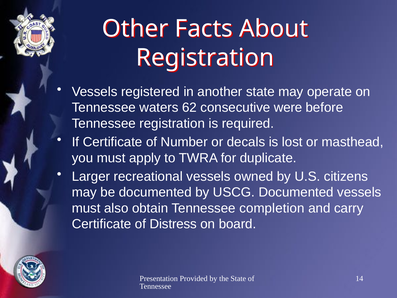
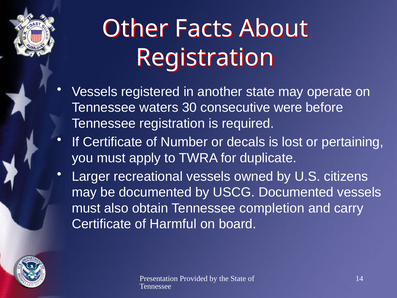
62: 62 -> 30 (189, 107)
masthead: masthead -> pertaining (353, 142)
Distress: Distress -> Harmful (173, 224)
